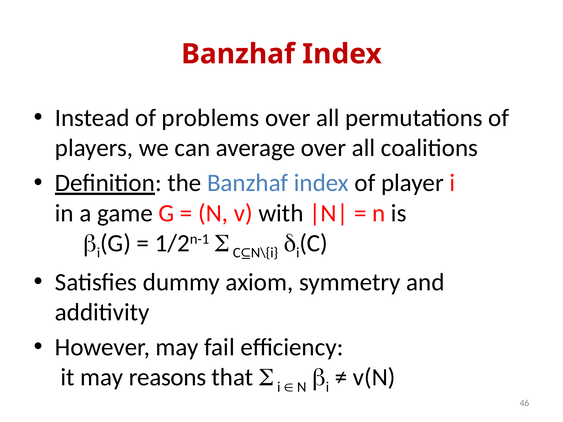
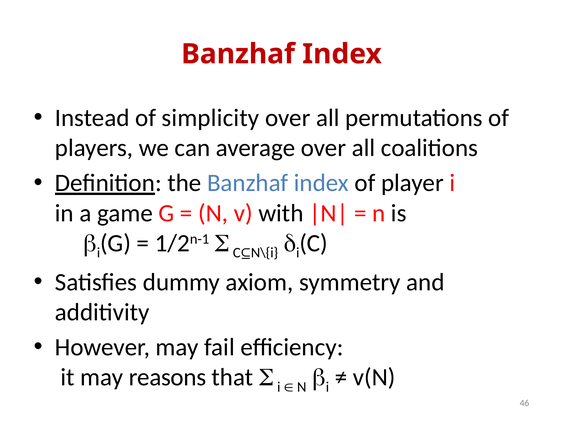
problems: problems -> simplicity (210, 118)
